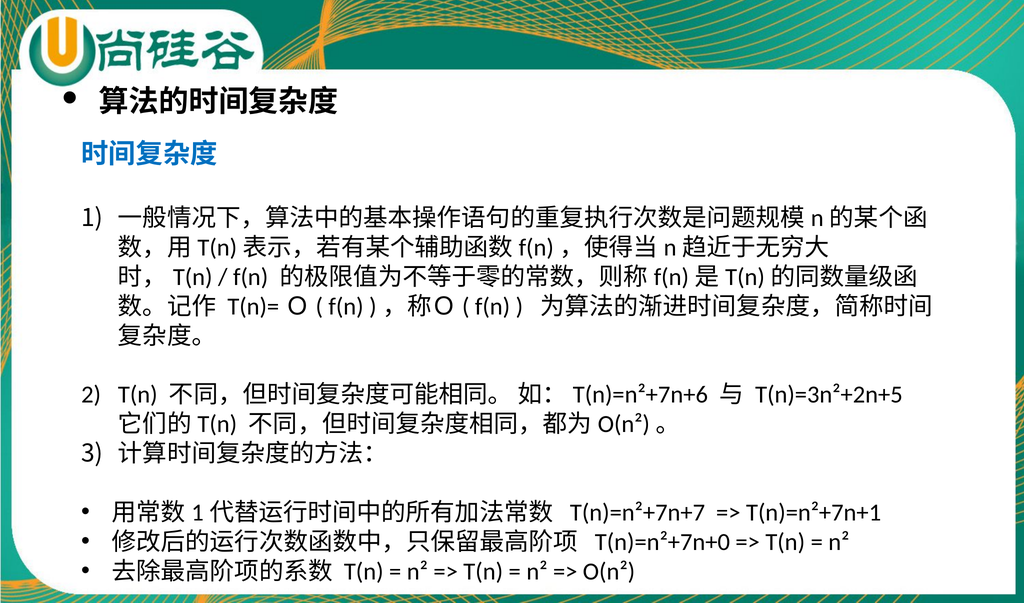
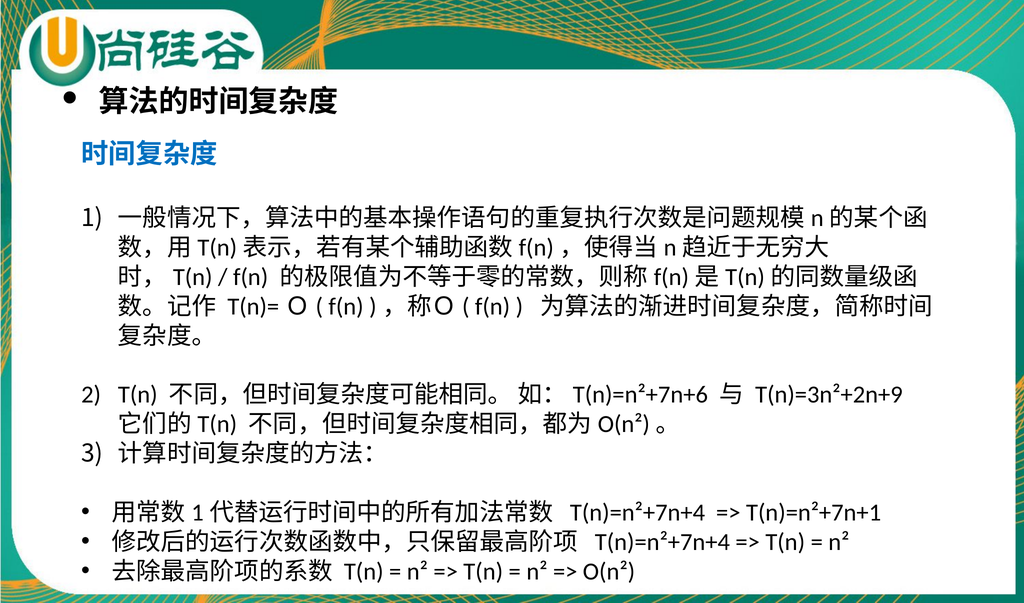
T(n)=3n²+2n+5: T(n)=3n²+2n+5 -> T(n)=3n²+2n+9 (829, 395)
T(n)=n²+7n+7: T(n)=n²+7n+7 -> T(n)=n²+7n+4 (638, 512)
T(n)=n²+7n+0: T(n)=n²+7n+0 -> T(n)=n²+7n+4 (662, 542)
